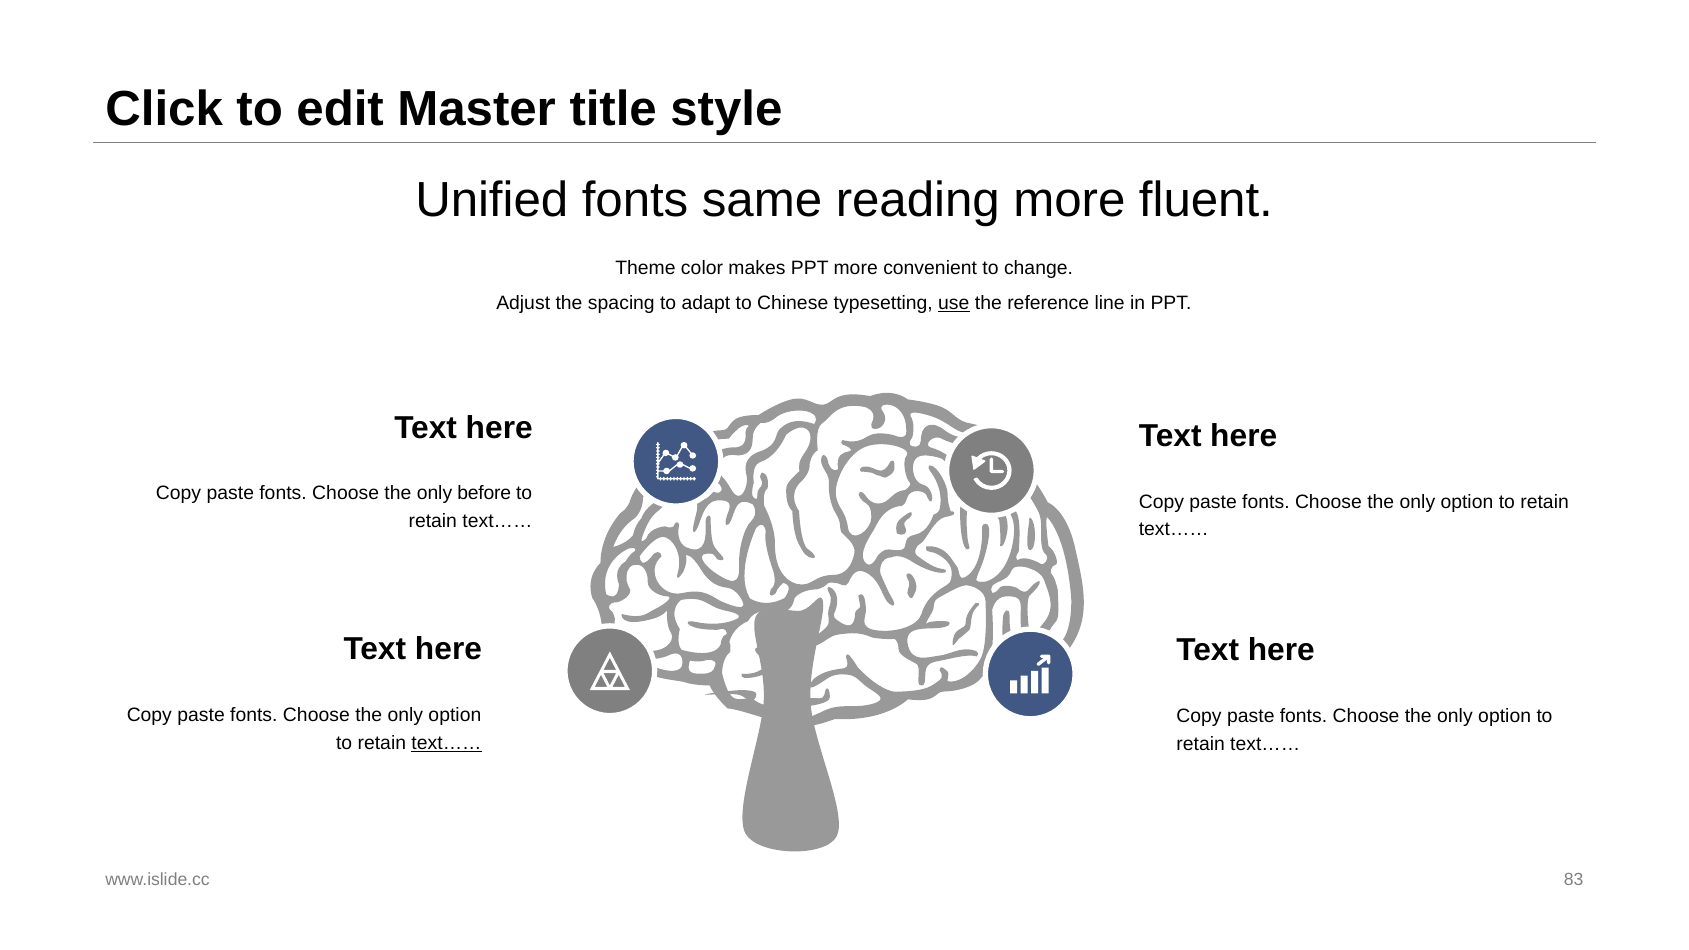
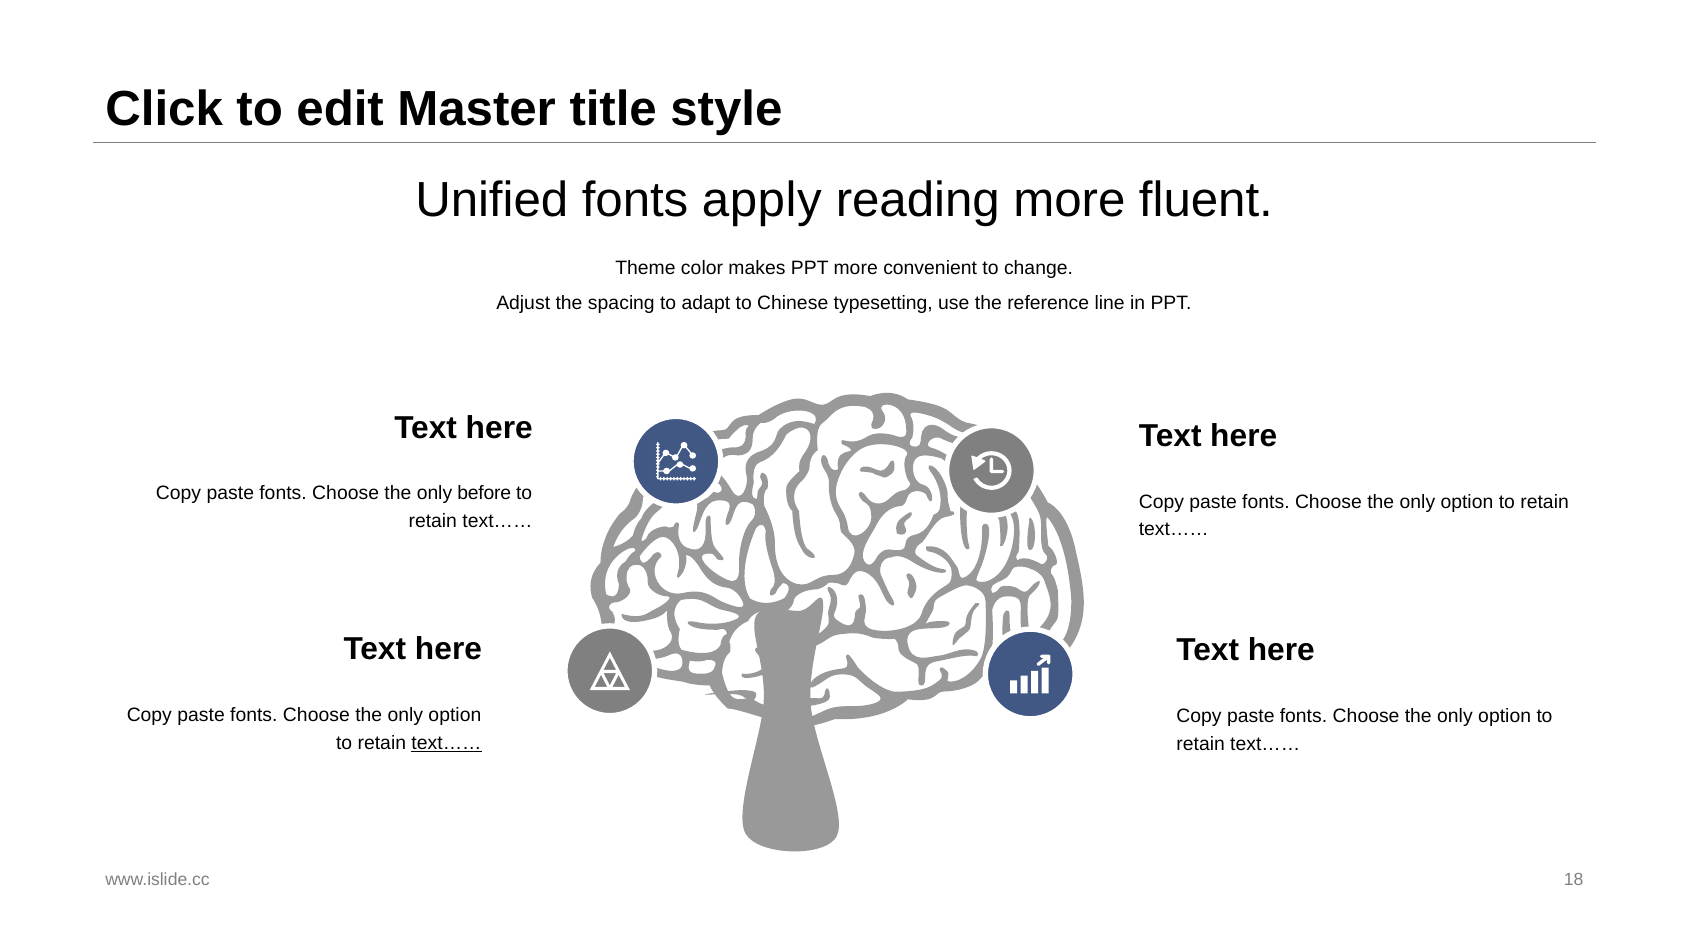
same: same -> apply (762, 200)
use underline: present -> none (954, 303)
83: 83 -> 18 (1574, 880)
